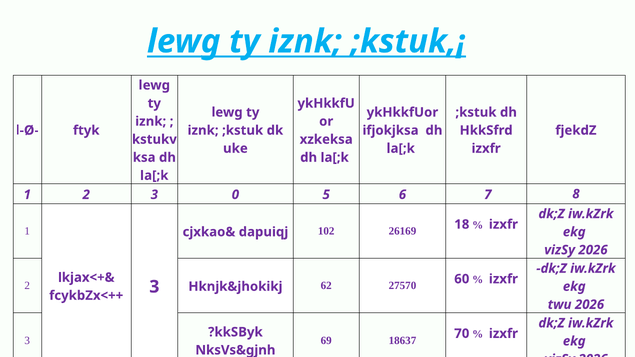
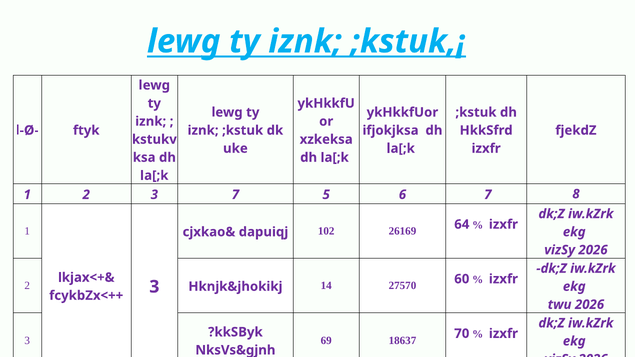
0: 0 -> 7 (235, 195)
18: 18 -> 64 (462, 224)
62: 62 -> 14 (326, 286)
